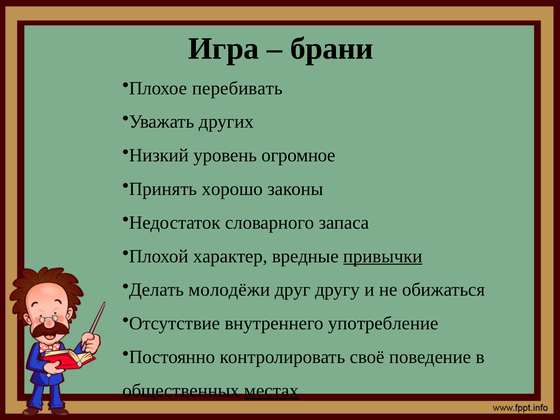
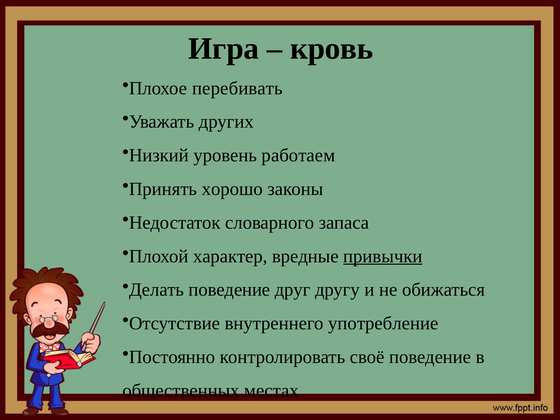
брани: брани -> кровь (332, 49)
огромное: огромное -> работаем (298, 155)
Делать молодёжи: молодёжи -> поведение (229, 290)
местах underline: present -> none (272, 391)
